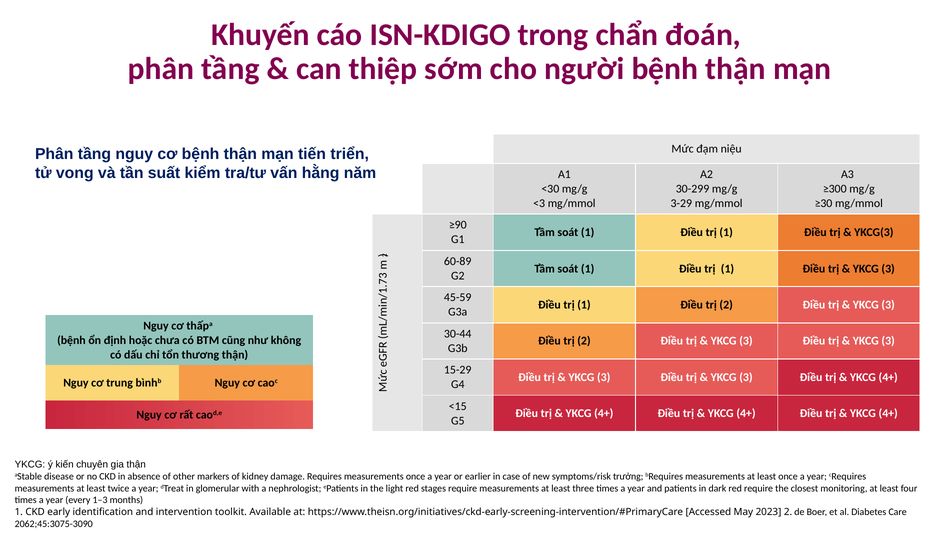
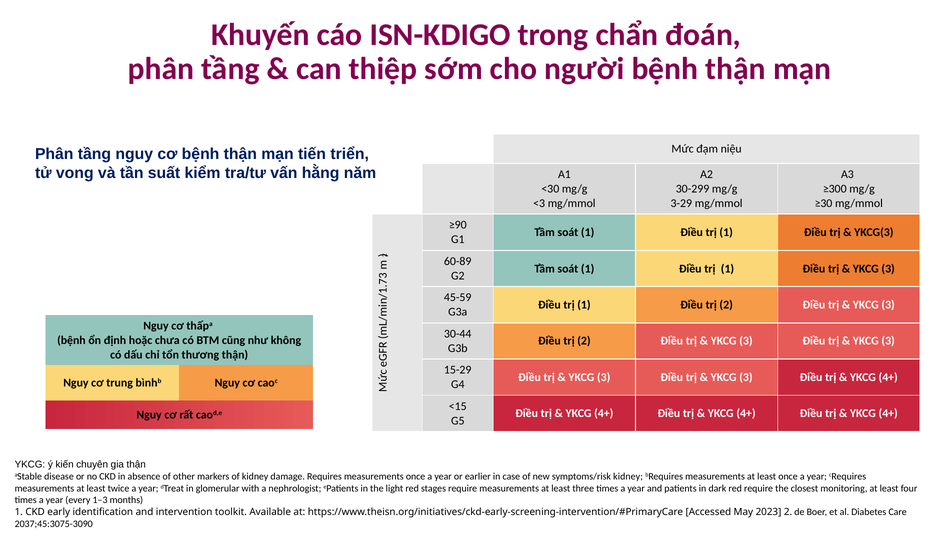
symptoms/risk trưởng: trưởng -> kidney (628, 477)
2062;45:3075-3090: 2062;45:3075-3090 -> 2037;45:3075-3090 (54, 524)
